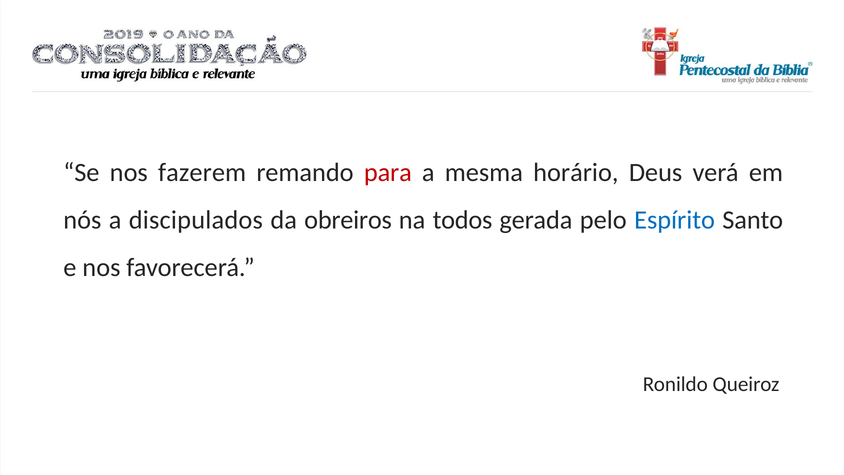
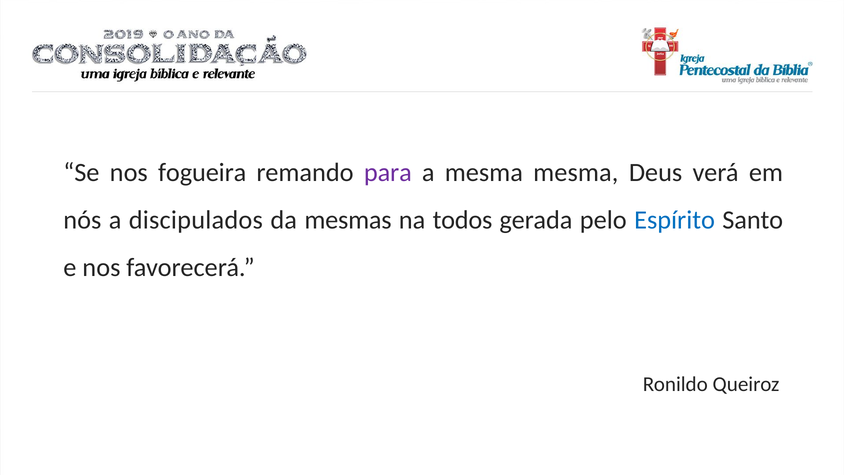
fazerem: fazerem -> fogueira (202, 172)
para colour: red -> purple (388, 172)
mesma horário: horário -> mesma (576, 172)
obreiros: obreiros -> mesmas (348, 220)
